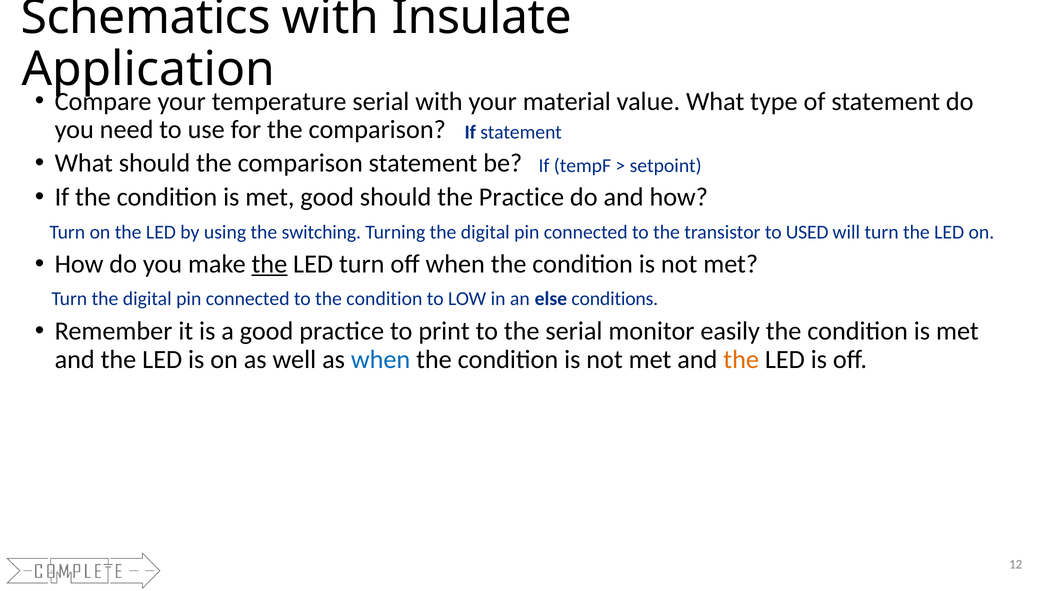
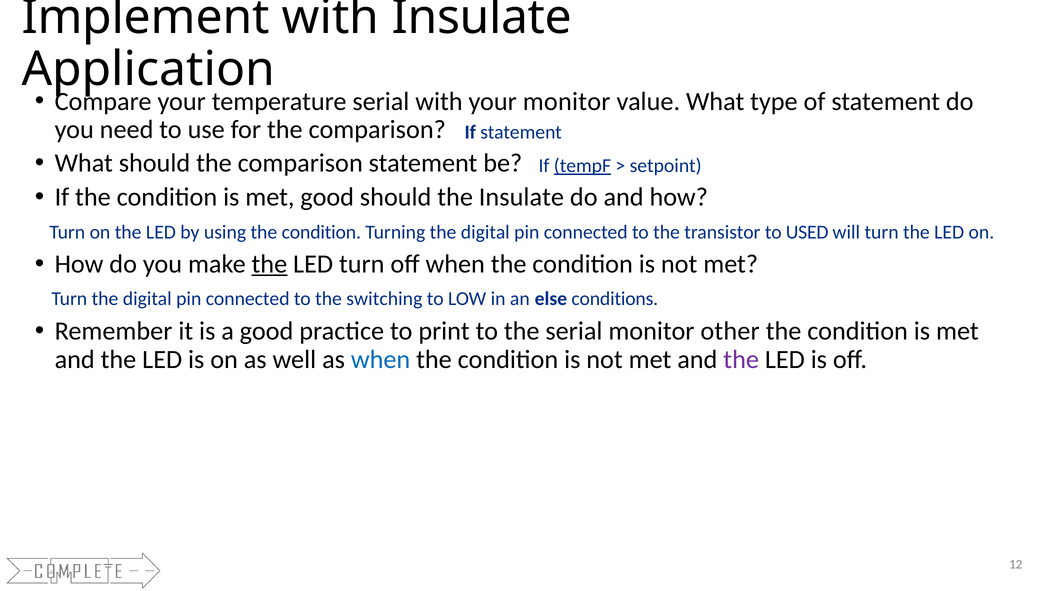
Schematics: Schematics -> Implement (145, 17)
your material: material -> monitor (567, 101)
tempF underline: none -> present (582, 166)
the Practice: Practice -> Insulate (521, 197)
using the switching: switching -> condition (321, 232)
to the condition: condition -> switching (384, 299)
easily: easily -> other (730, 331)
the colour: orange -> purple (741, 359)
